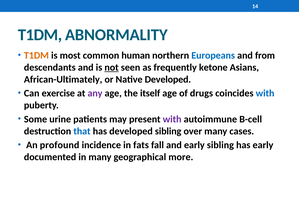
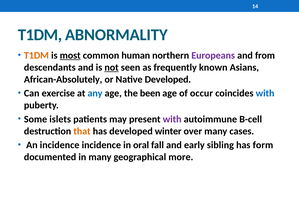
most underline: none -> present (70, 56)
Europeans colour: blue -> purple (213, 56)
ketone: ketone -> known (213, 67)
African-Ultimately: African-Ultimately -> African-Absolutely (63, 79)
any colour: purple -> blue (95, 93)
itself: itself -> been (150, 93)
drugs: drugs -> occur (201, 93)
urine: urine -> islets (60, 119)
that colour: blue -> orange (82, 131)
developed sibling: sibling -> winter (168, 131)
An profound: profound -> incidence (60, 145)
fats: fats -> oral (141, 145)
has early: early -> form (263, 145)
